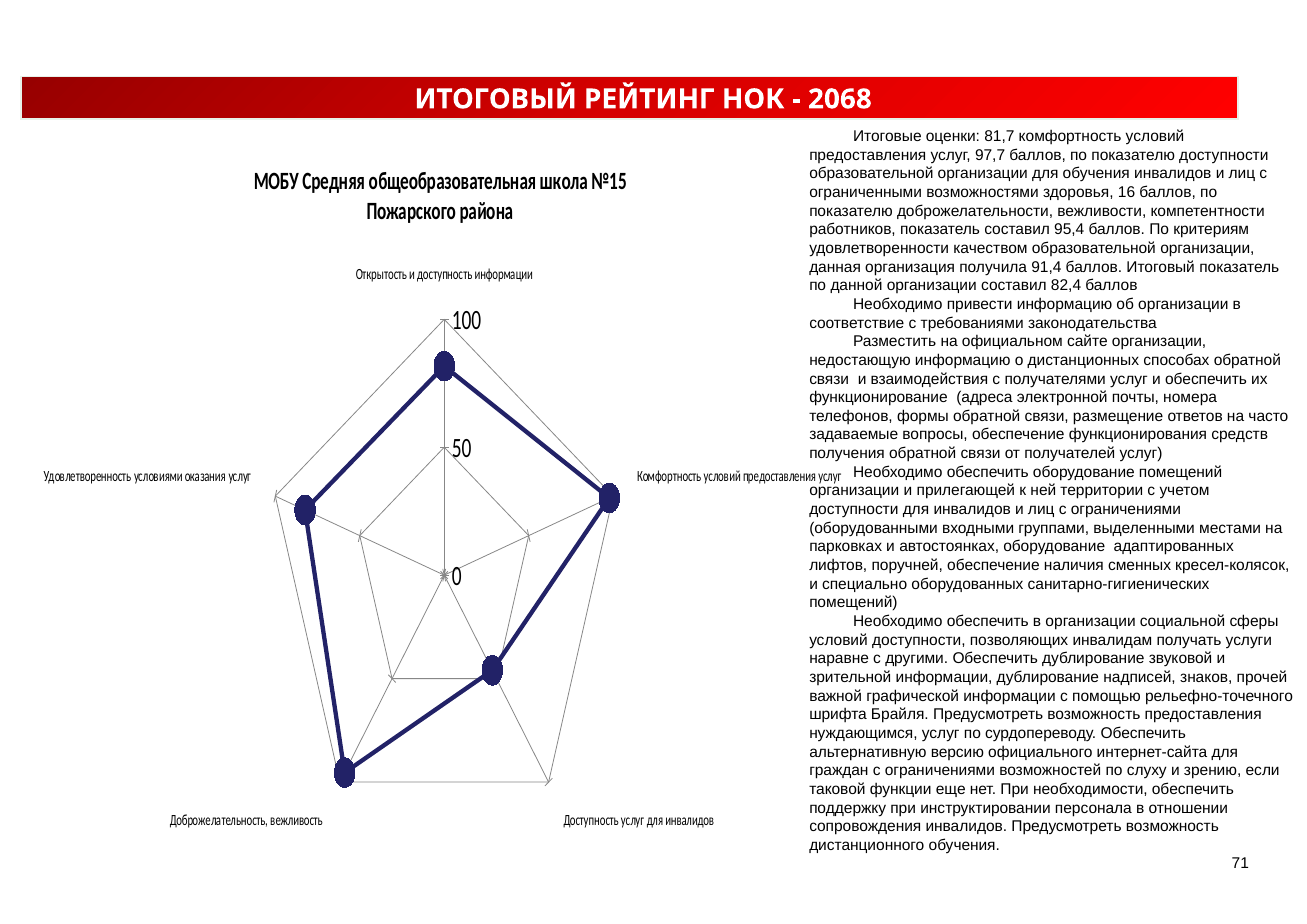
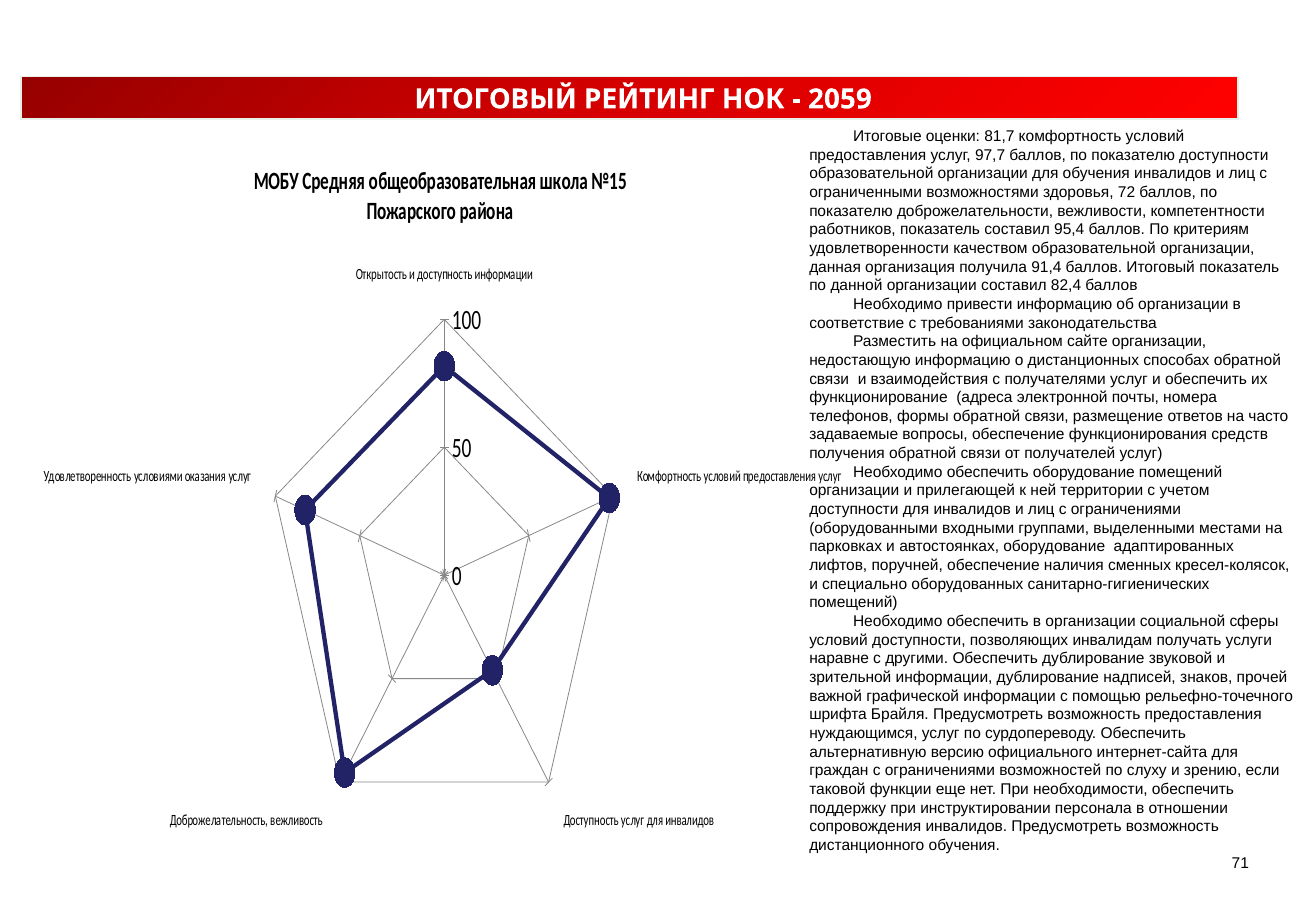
2068: 2068 -> 2059 (840, 99)
16: 16 -> 72 (1126, 192)
